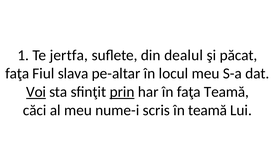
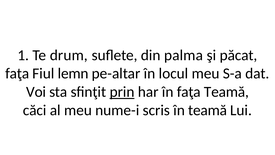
jertfa: jertfa -> drum (69, 55)
dealul: dealul -> palma (184, 55)
slava: slava -> lemn (73, 73)
Voi underline: present -> none (36, 92)
